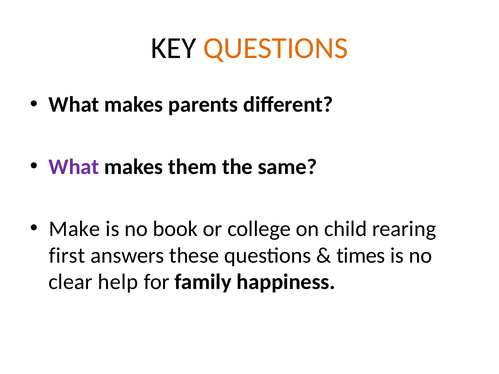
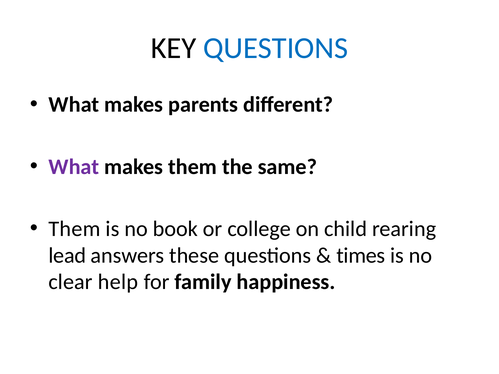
QUESTIONS colour: orange -> blue (276, 48)
Make: Make -> Them (75, 229)
first: first -> lead (67, 256)
